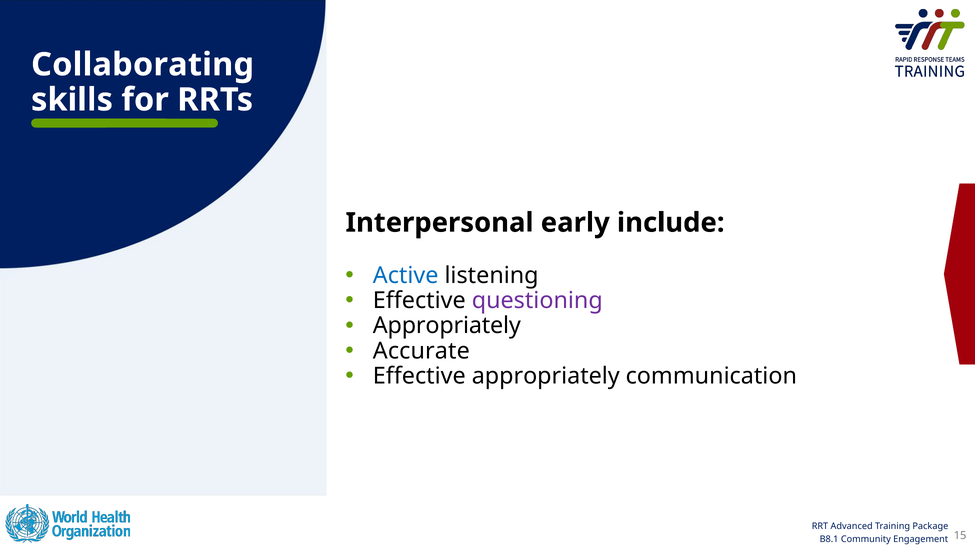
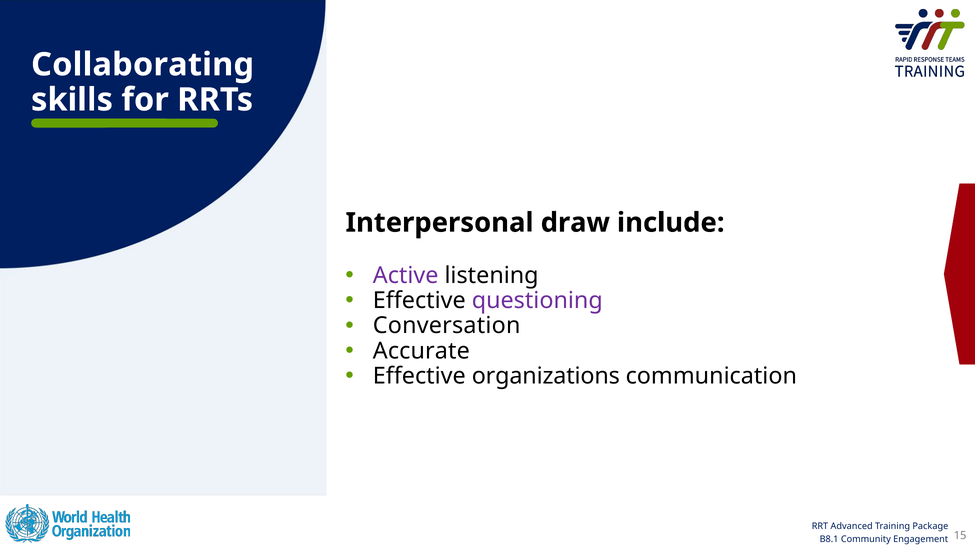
early: early -> draw (575, 223)
Active colour: blue -> purple (406, 276)
Appropriately: Appropriately -> Conversation (447, 326)
Effective appropriately: appropriately -> organizations (546, 376)
